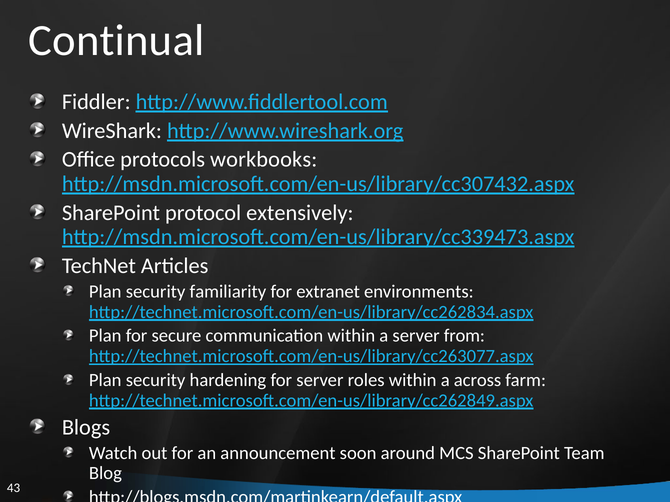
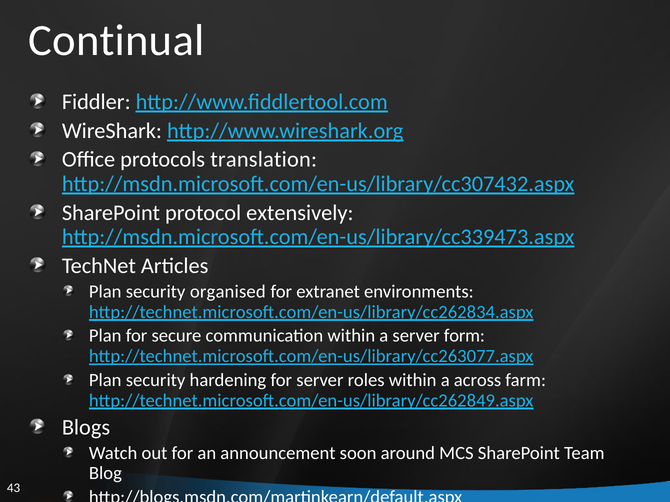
workbooks: workbooks -> translation (264, 160)
familiarity: familiarity -> organised (228, 292)
from: from -> form (464, 336)
